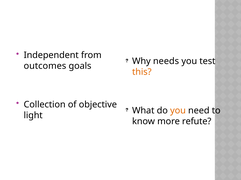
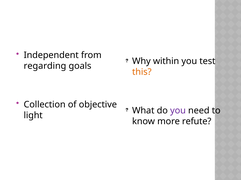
needs: needs -> within (166, 61)
outcomes: outcomes -> regarding (45, 66)
you colour: orange -> purple (178, 111)
